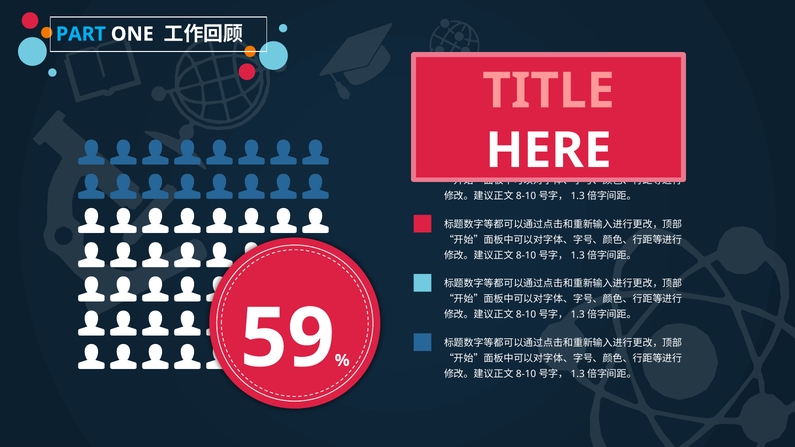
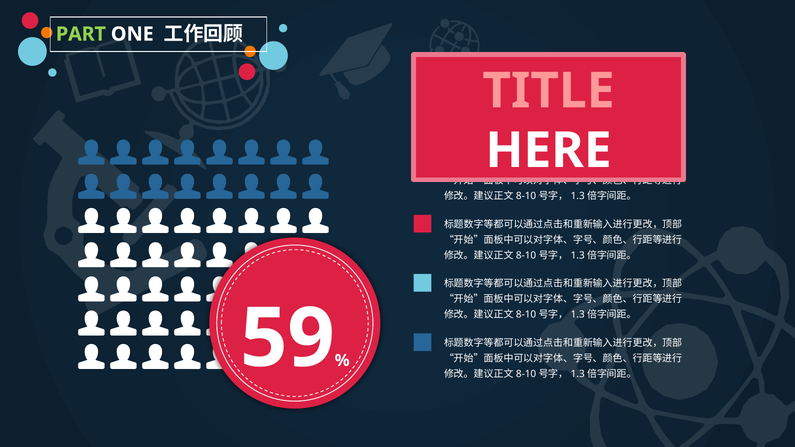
PART colour: light blue -> light green (81, 34)
